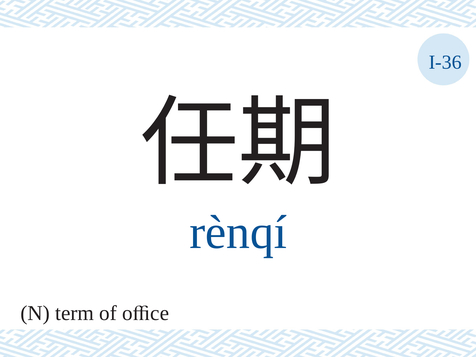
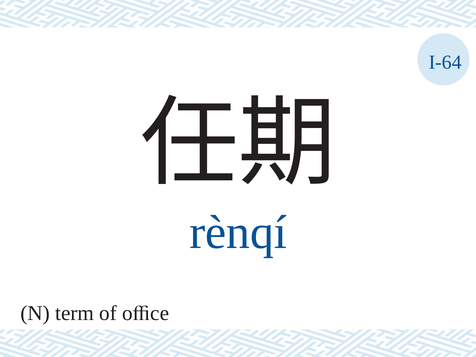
I-36: I-36 -> I-64 (445, 62)
